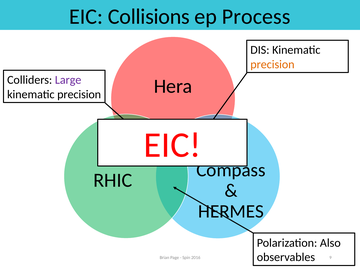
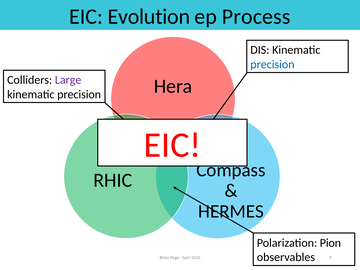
Collisions: Collisions -> Evolution (149, 16)
precision colour: orange -> blue (272, 64)
Also: Also -> Pion (330, 243)
